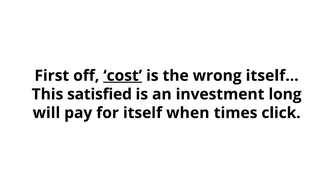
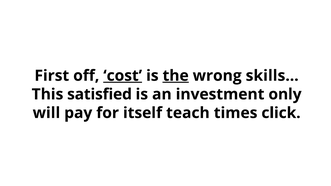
the underline: none -> present (176, 76)
itself…: itself… -> skills… (272, 76)
long: long -> only (285, 94)
when: when -> teach (188, 113)
